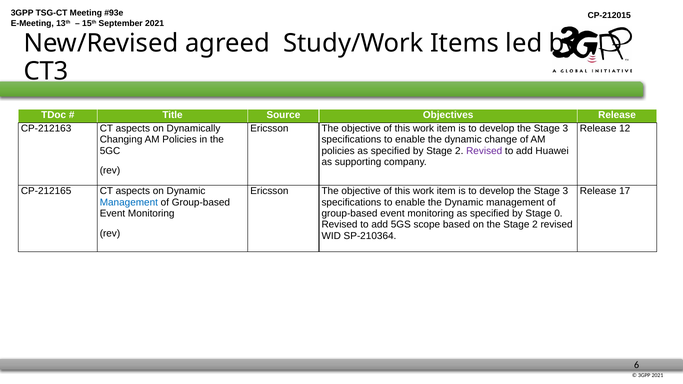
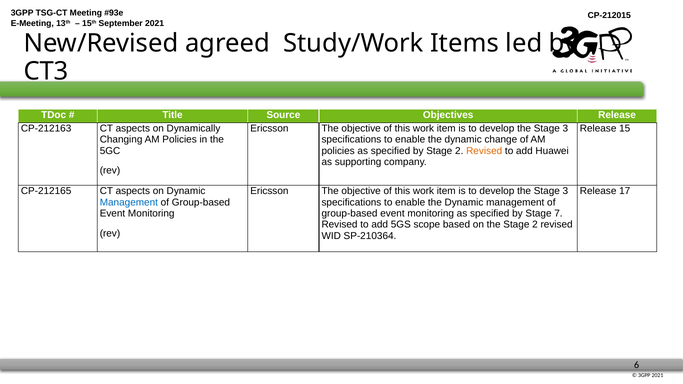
12: 12 -> 15 (625, 129)
Revised colour: purple -> orange (484, 151)
0: 0 -> 7 (558, 214)
